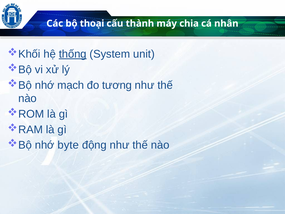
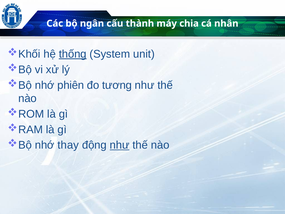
thoại: thoại -> ngân (92, 23)
mạch: mạch -> phiên (71, 85)
byte: byte -> thay (68, 145)
như underline: none -> present (120, 145)
